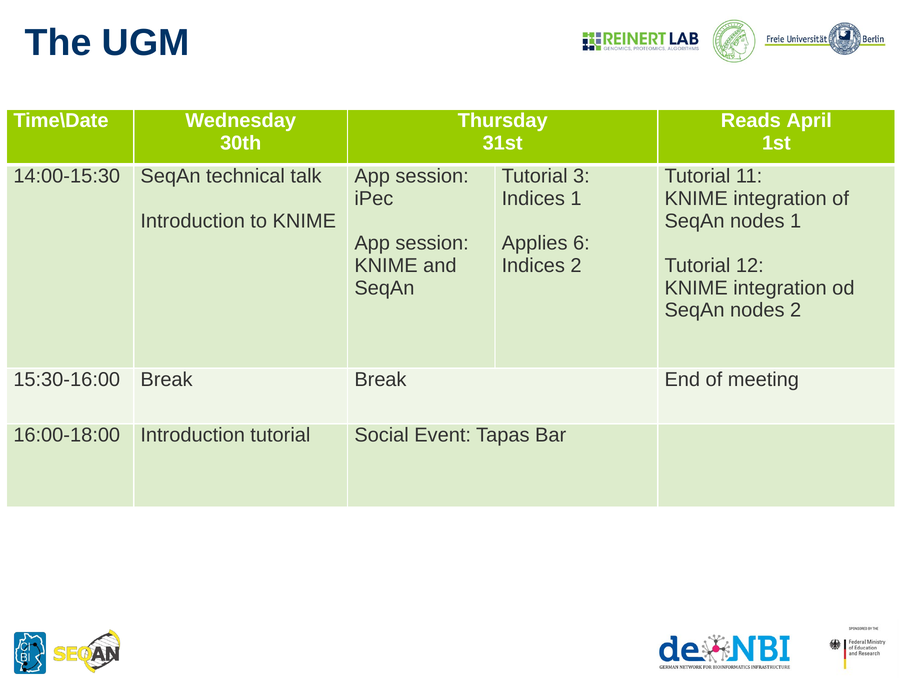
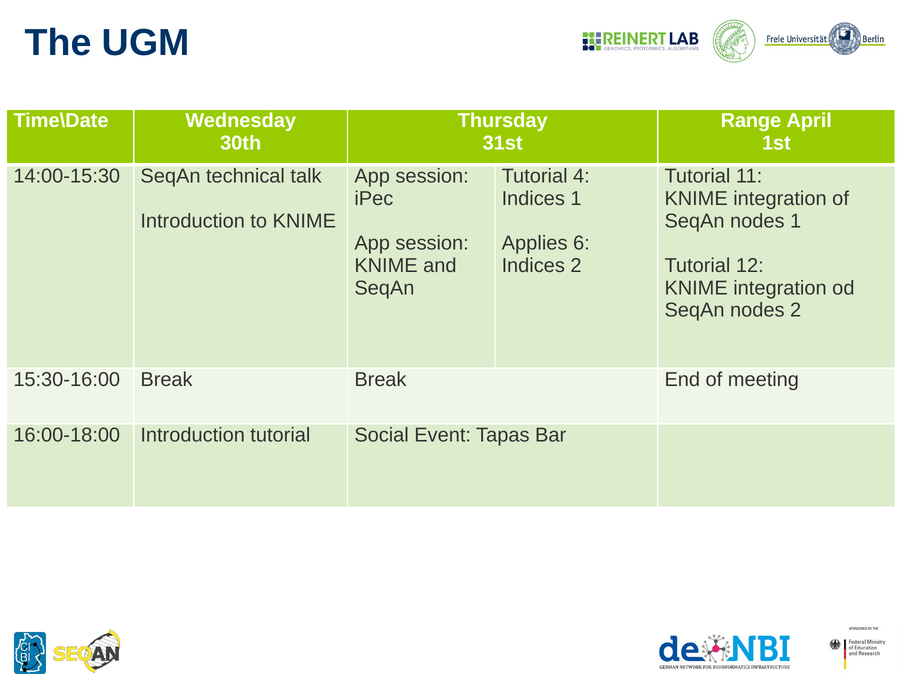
Reads: Reads -> Range (751, 121)
3: 3 -> 4 (581, 176)
